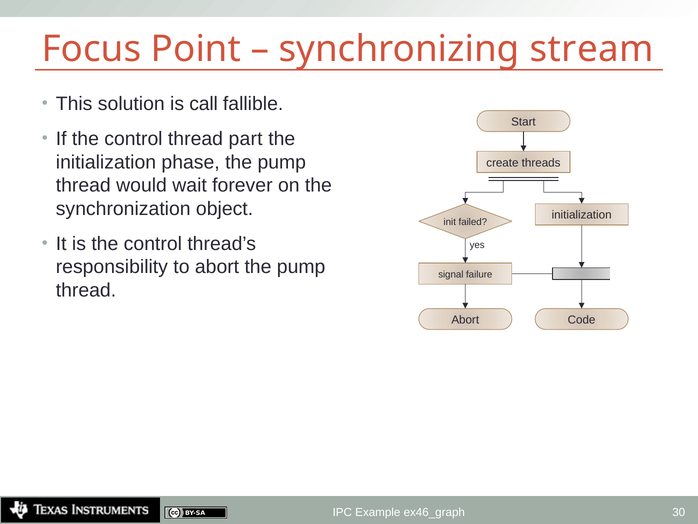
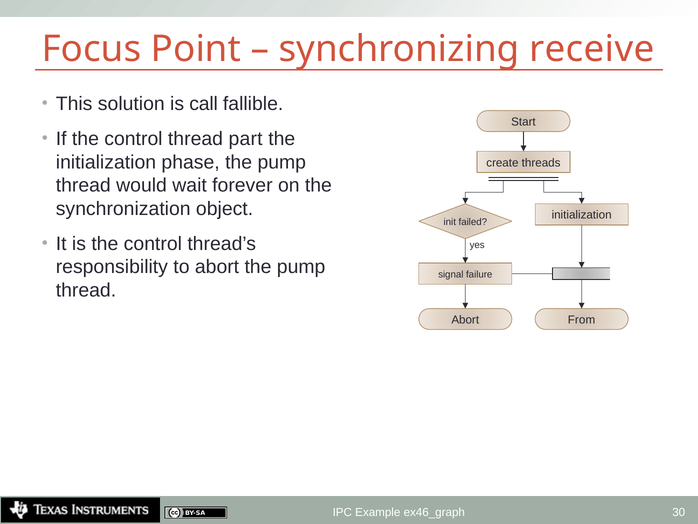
stream: stream -> receive (592, 49)
Code: Code -> From (582, 319)
